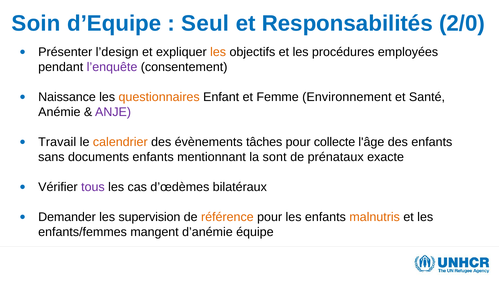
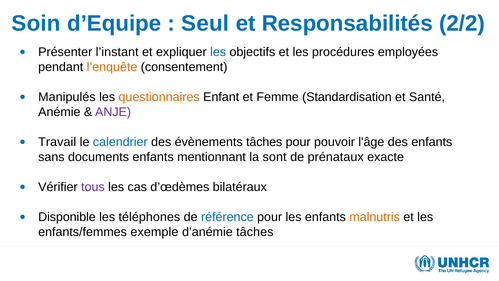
2/0: 2/0 -> 2/2 (462, 23)
l’design: l’design -> l’instant (117, 52)
les colour: orange -> blue (218, 52)
l’enquête colour: purple -> orange (112, 67)
Naissance: Naissance -> Manipulés (67, 97)
Environnement: Environnement -> Standardisation (347, 97)
calendrier colour: orange -> blue (120, 142)
collecte: collecte -> pouvoir (334, 142)
Demander: Demander -> Disponible (67, 217)
supervision: supervision -> téléphones (149, 217)
référence colour: orange -> blue (227, 217)
mangent: mangent -> exemple (154, 232)
d’anémie équipe: équipe -> tâches (255, 232)
